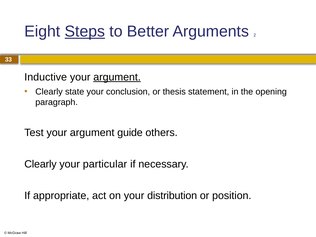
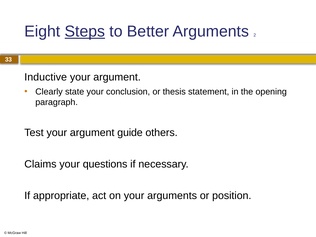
argument underline: present -> none (117, 77)
Clearly: Clearly -> Claims (40, 164)
particular: particular -> questions (105, 164)
your distribution: distribution -> arguments (172, 196)
